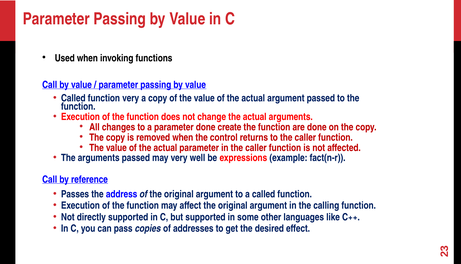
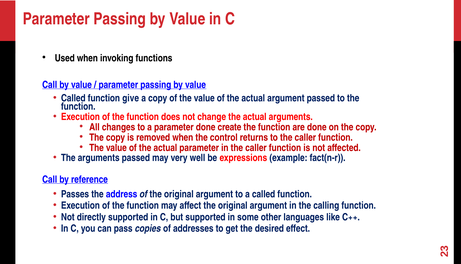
function very: very -> give (131, 98)
